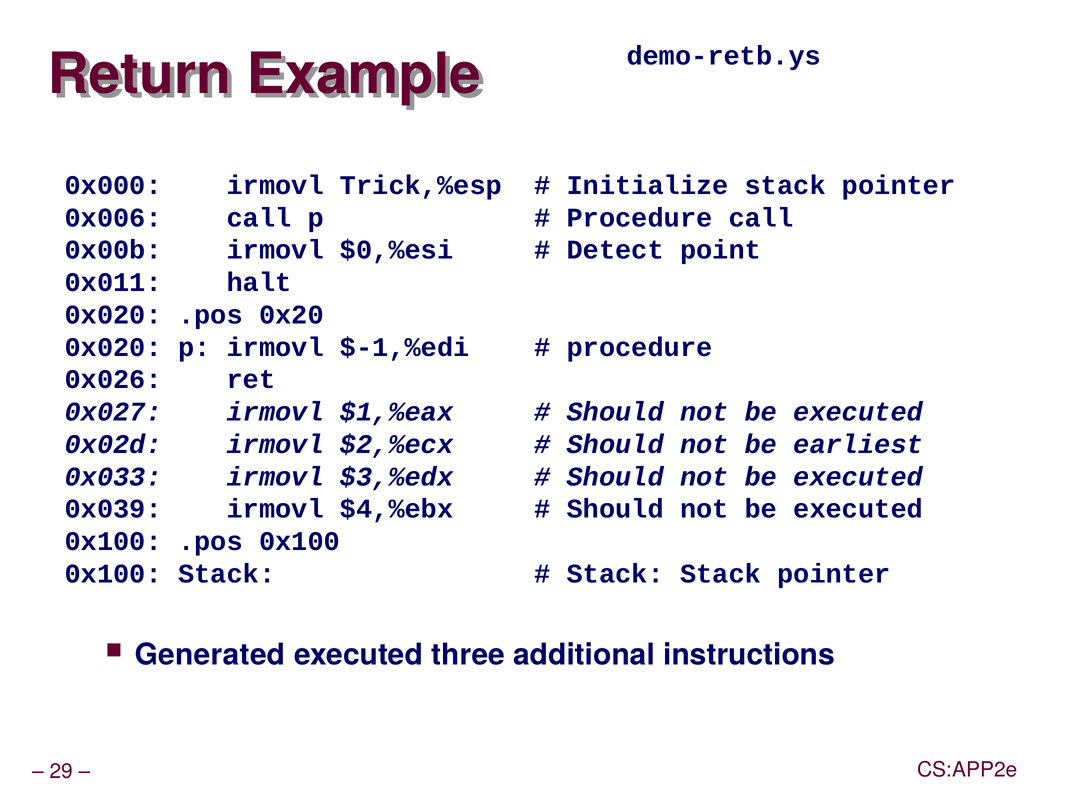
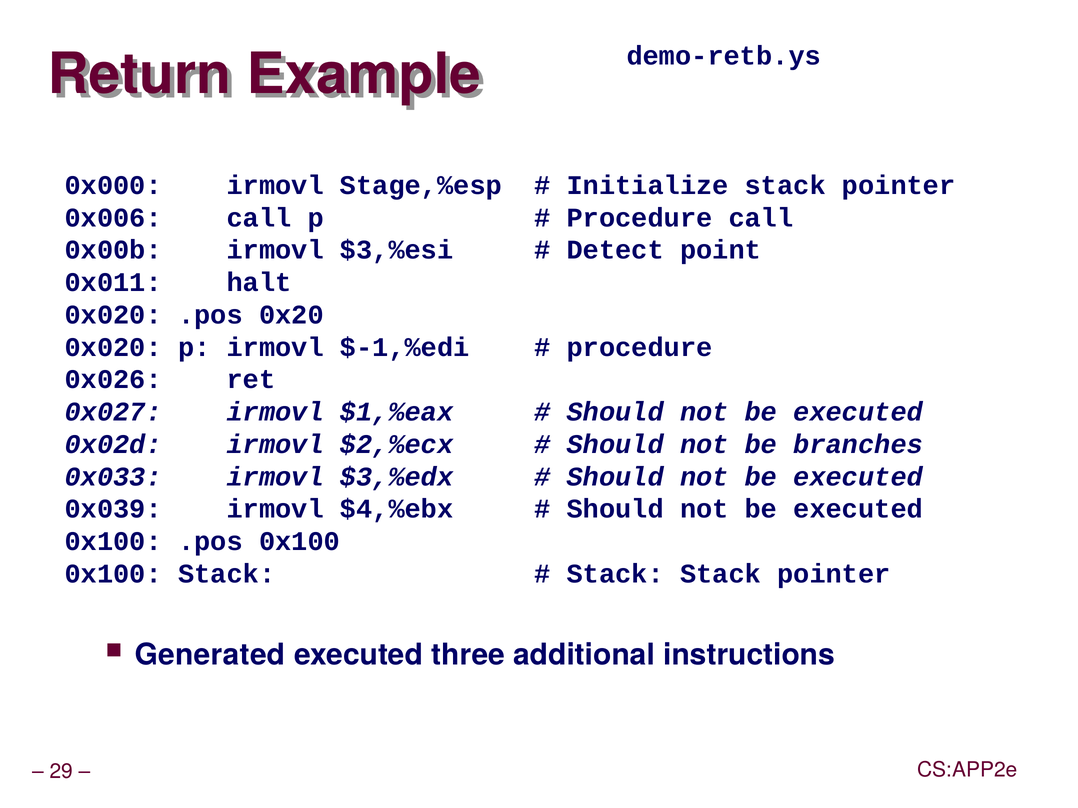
Trick,%esp: Trick,%esp -> Stage,%esp (421, 185)
$0,%esi: $0,%esi -> $3,%esi (397, 250)
earliest: earliest -> branches (858, 444)
